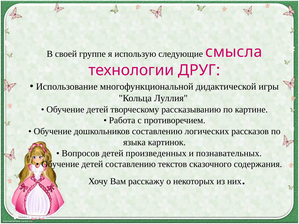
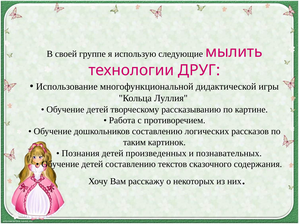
смысла: смысла -> мылить (234, 52)
языка: языка -> таким (134, 142)
Вопросов: Вопросов -> Познания (81, 153)
